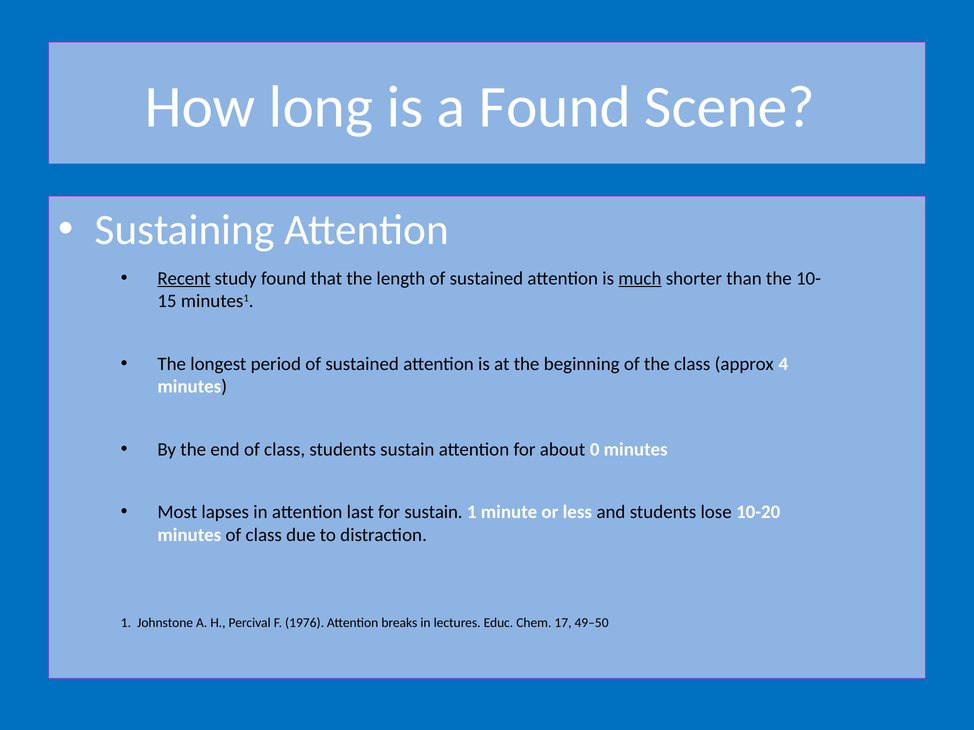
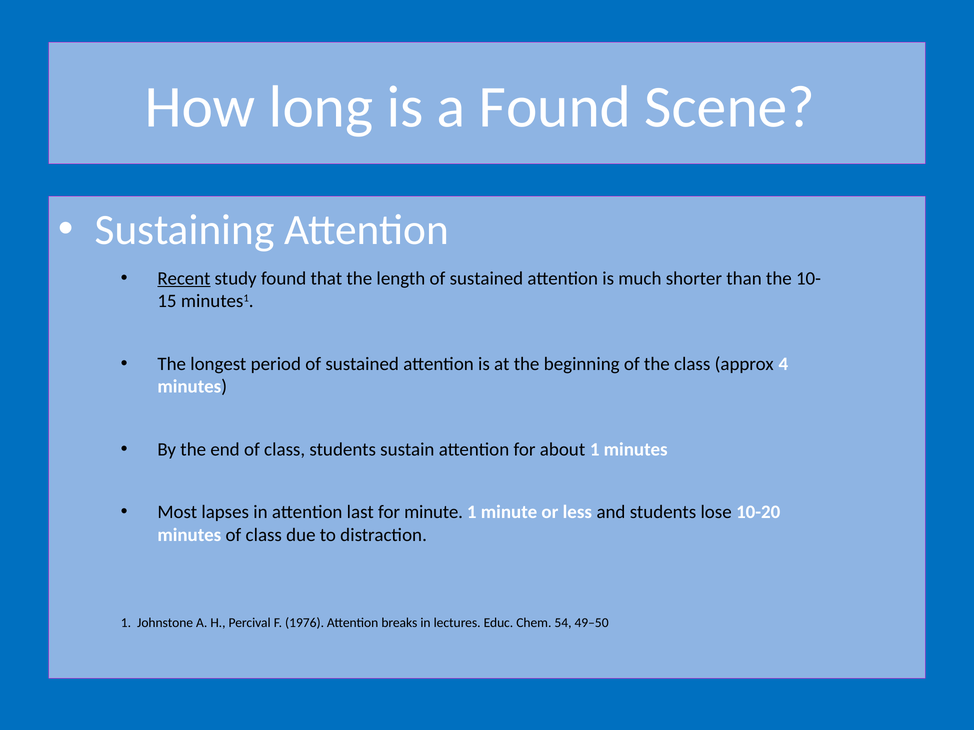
much underline: present -> none (640, 279)
about 0: 0 -> 1 (595, 450)
for sustain: sustain -> minute (434, 513)
17: 17 -> 54 (563, 623)
